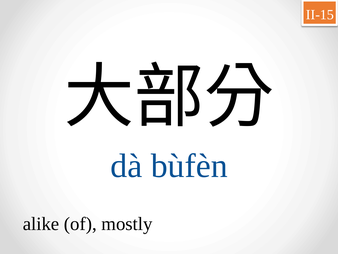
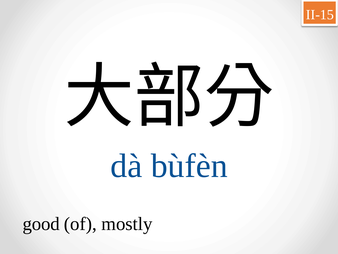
alike: alike -> good (41, 224)
